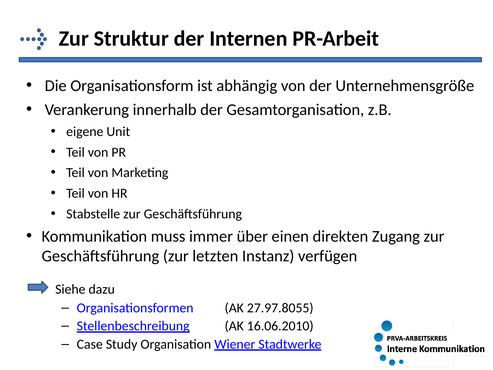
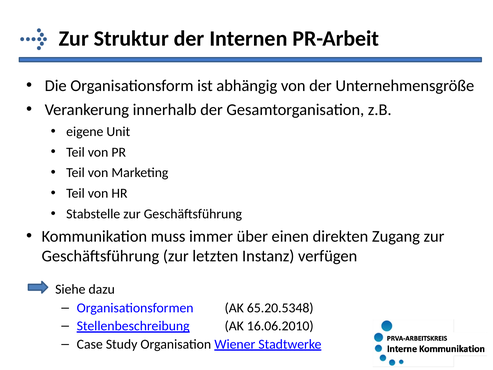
27.97.8055: 27.97.8055 -> 65.20.5348 (280, 308)
